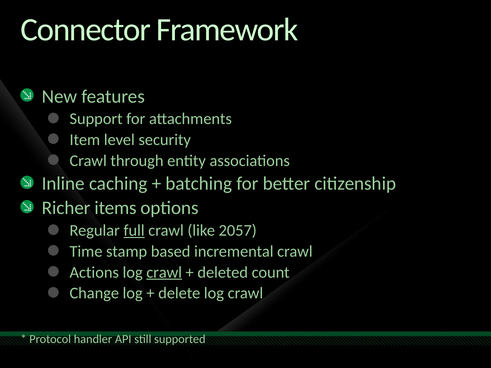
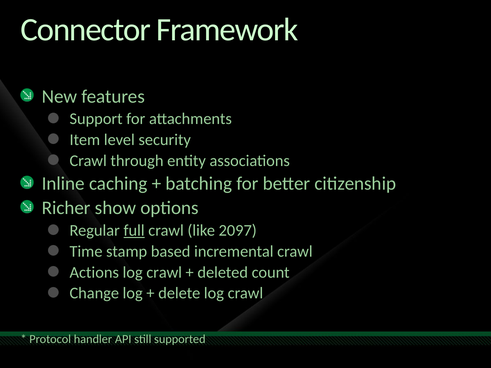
items: items -> show (116, 208)
2057: 2057 -> 2097 (238, 231)
crawl underline: present -> none (164, 272)
